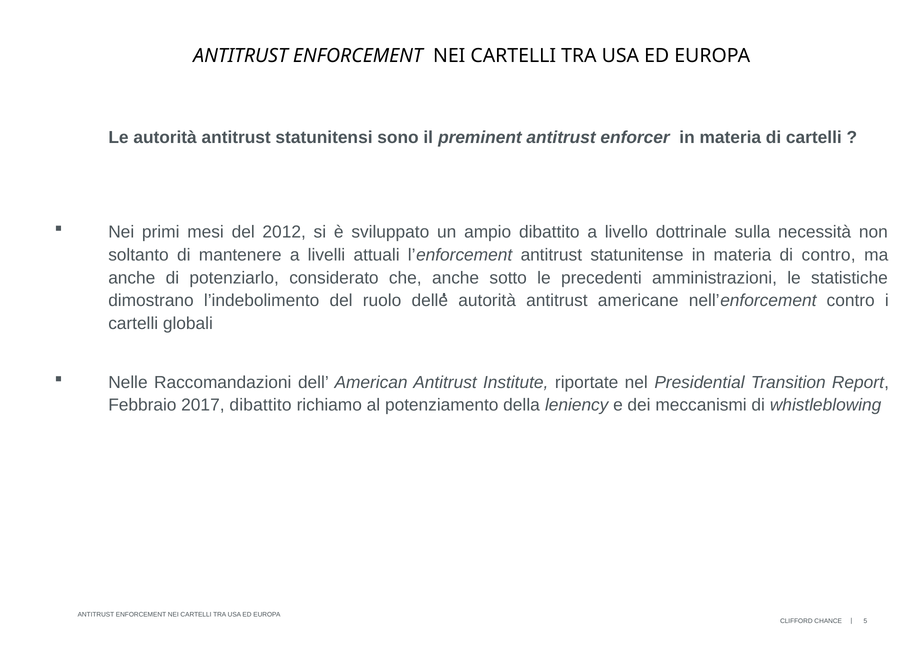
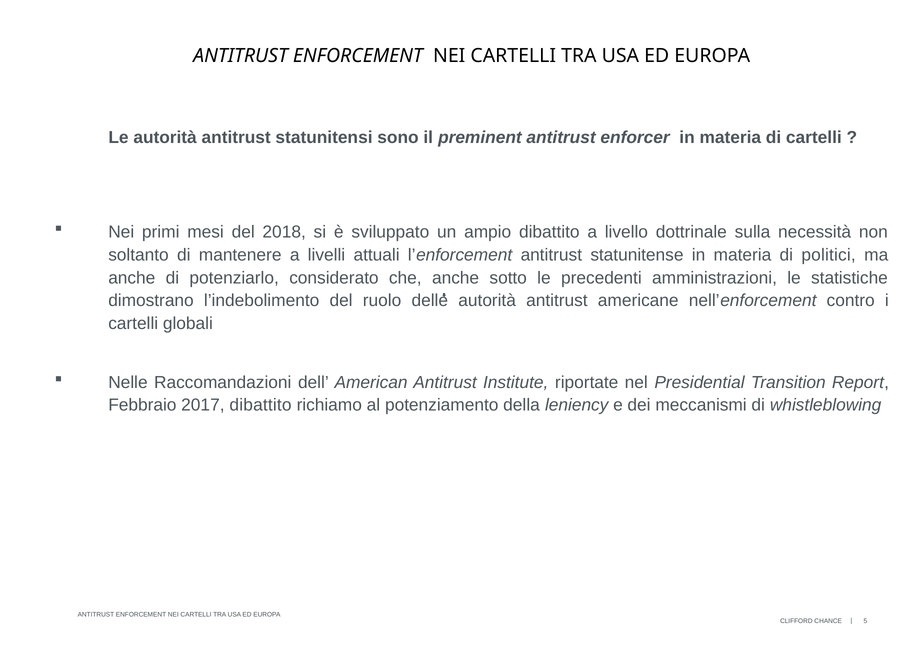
2012: 2012 -> 2018 (284, 232)
di contro: contro -> politici (829, 255)
